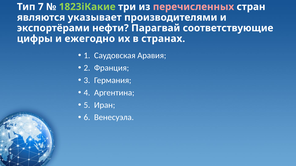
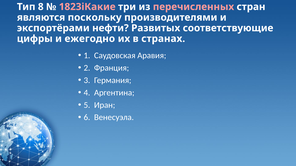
7: 7 -> 8 (41, 7)
1823iКакие colour: light green -> pink (87, 7)
указывает: указывает -> поскольку (95, 17)
Парагвай: Парагвай -> Развитых (156, 28)
